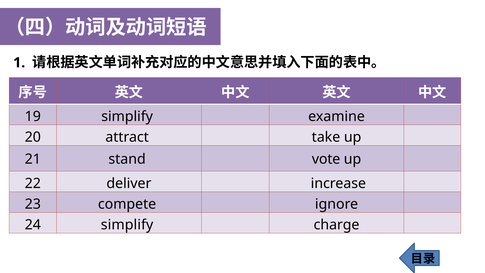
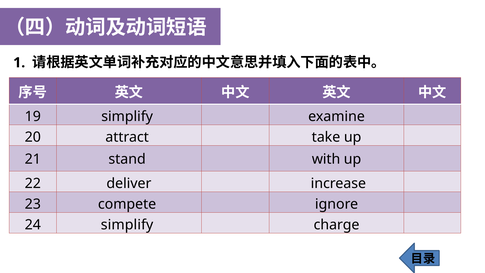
vote: vote -> with (326, 159)
